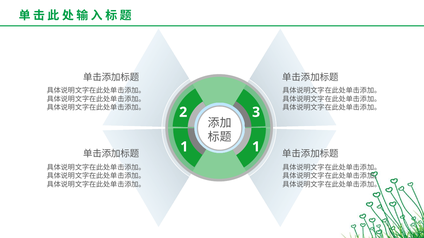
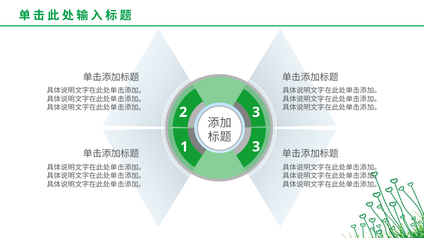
1 1: 1 -> 3 (256, 147)
